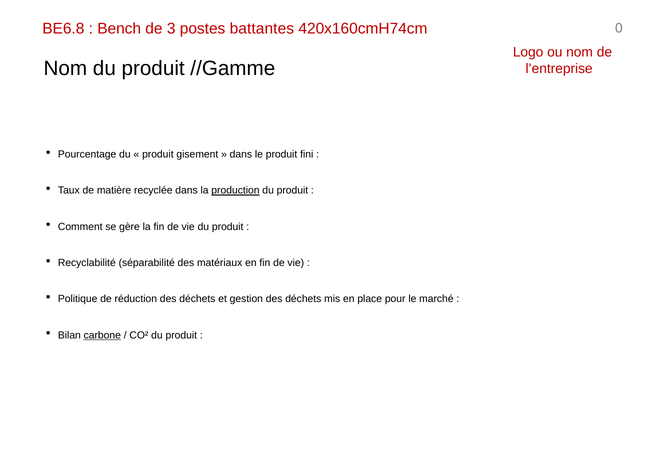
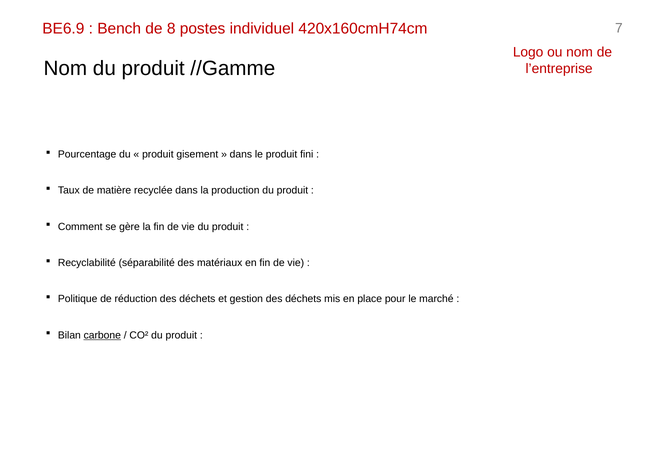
BE6.8: BE6.8 -> BE6.9 (63, 28)
3: 3 -> 8 (171, 28)
battantes: battantes -> individuel (262, 28)
0: 0 -> 7 (619, 28)
production underline: present -> none (235, 190)
